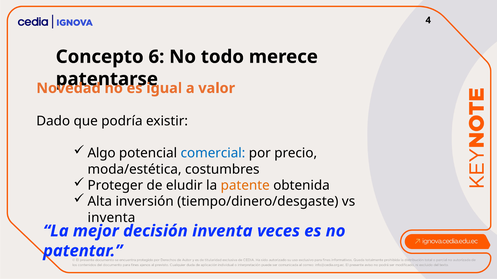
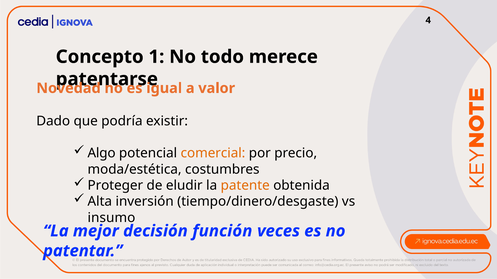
6: 6 -> 1 (156, 57)
comercial colour: blue -> orange (213, 154)
inventa: inventa -> insumo (111, 218)
decisión inventa: inventa -> función (222, 231)
